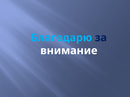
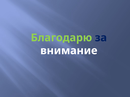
Благодарю colour: light blue -> light green (61, 38)
